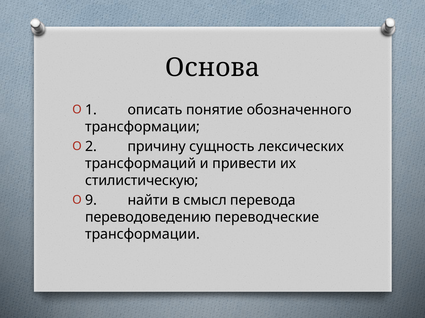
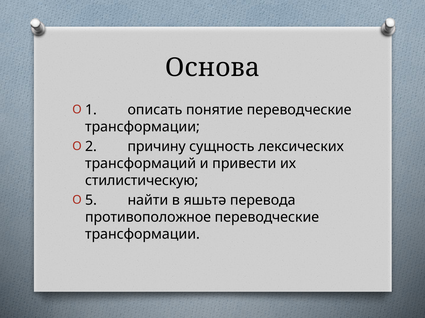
понятие обозначенного: обозначенного -> переводческие (299, 110)
9: 9 -> 5 (91, 201)
смысл: смысл -> яшьтә (205, 201)
переводоведению: переводоведению -> противоположное (148, 218)
